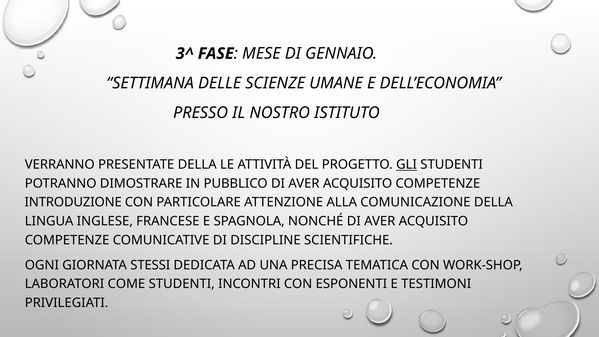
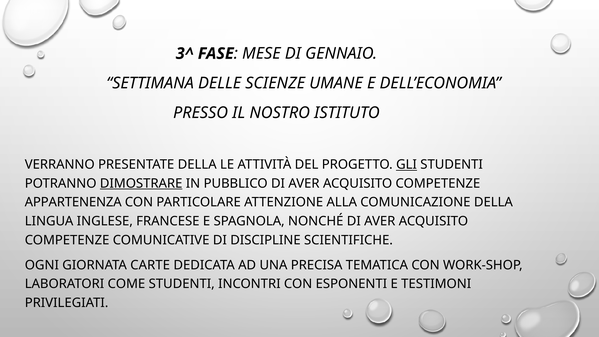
DIMOSTRARE underline: none -> present (141, 183)
INTRODUZIONE: INTRODUZIONE -> APPARTENENZA (73, 202)
STESSI: STESSI -> CARTE (150, 265)
